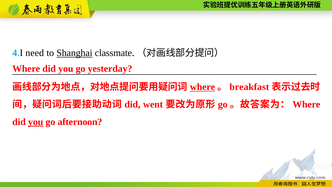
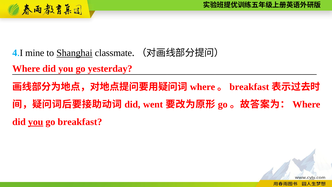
need: need -> mine (35, 53)
where underline: present -> none (203, 87)
go afternoon: afternoon -> breakfast (80, 122)
